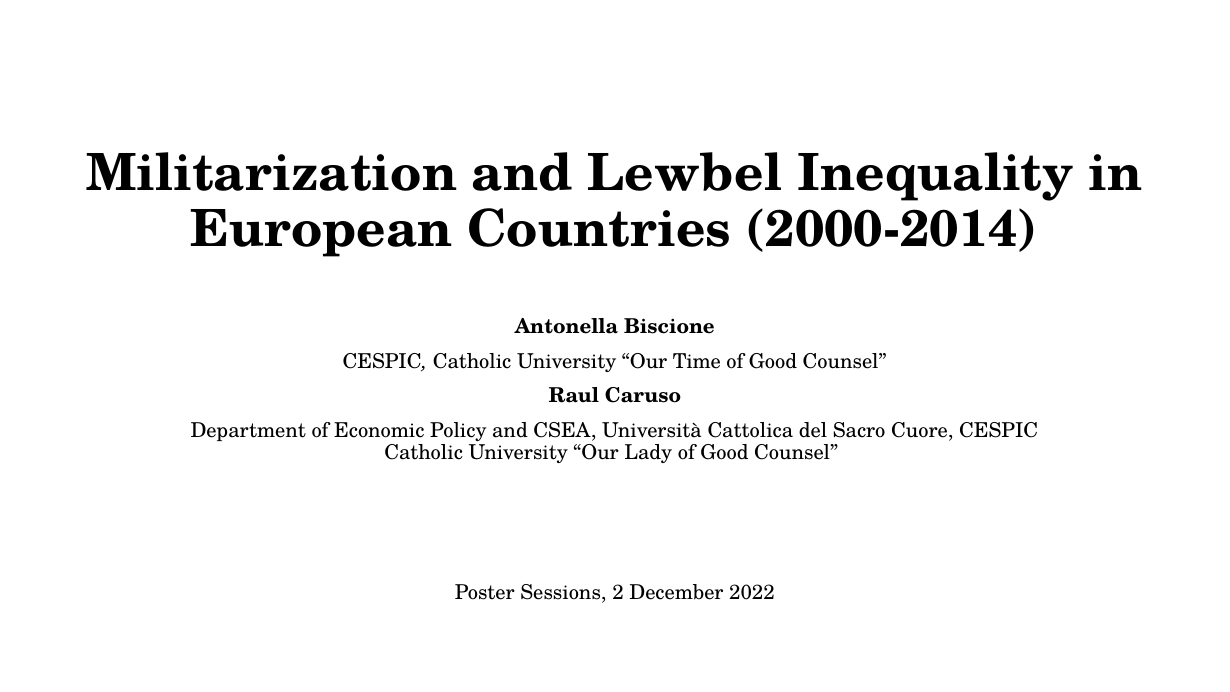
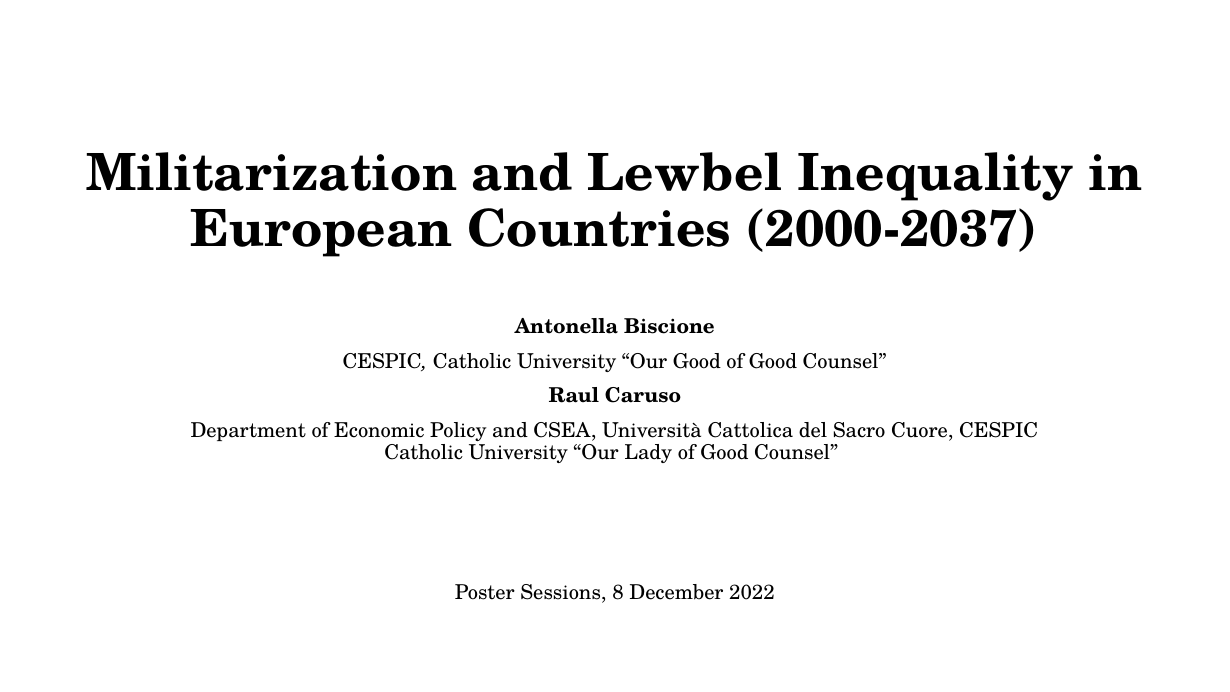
2000-2014: 2000-2014 -> 2000-2037 (892, 229)
Our Time: Time -> Good (697, 361)
2: 2 -> 8 (618, 593)
